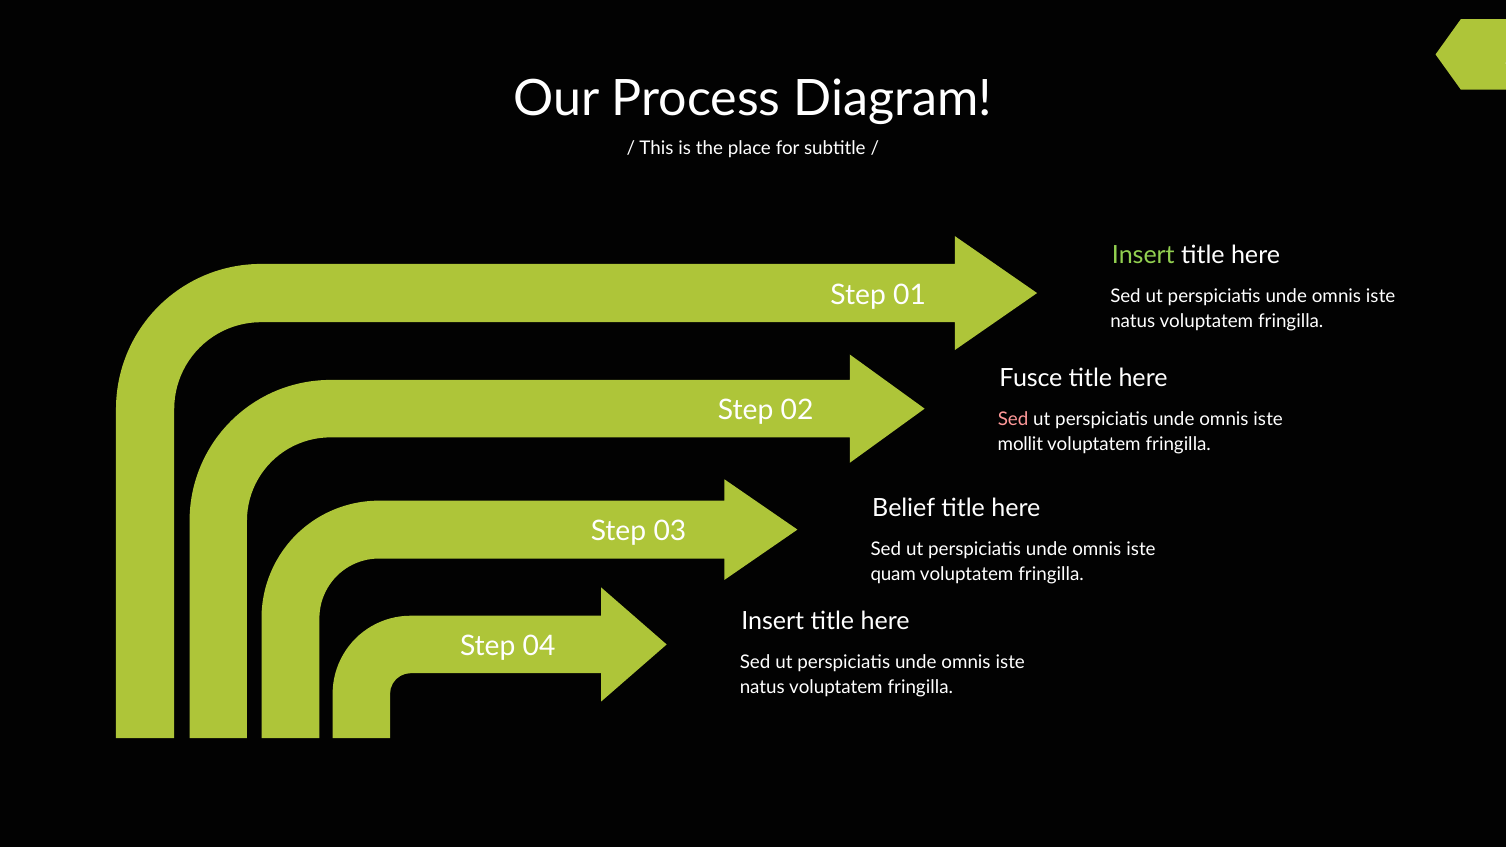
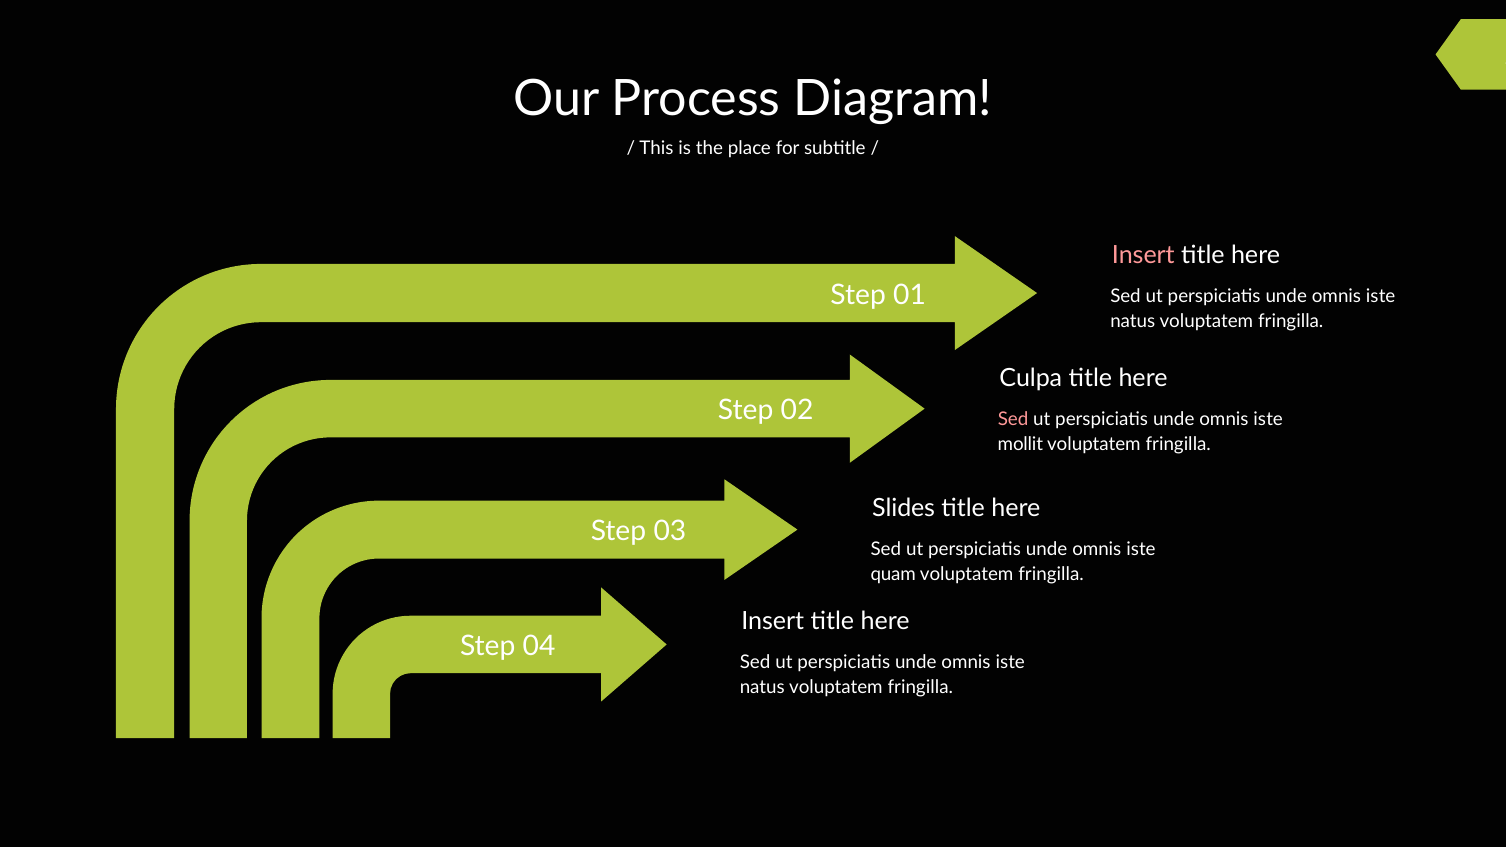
Insert colour: light green -> pink (1143, 255)
Fusce: Fusce -> Culpa (1031, 379)
Belief: Belief -> Slides (904, 508)
